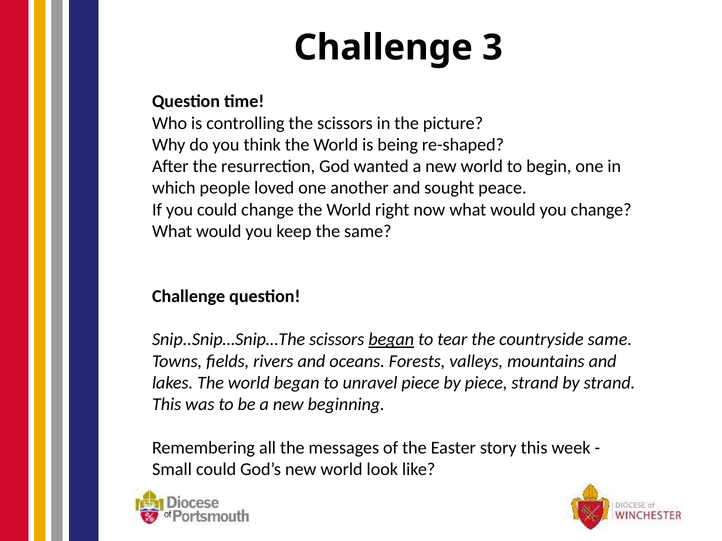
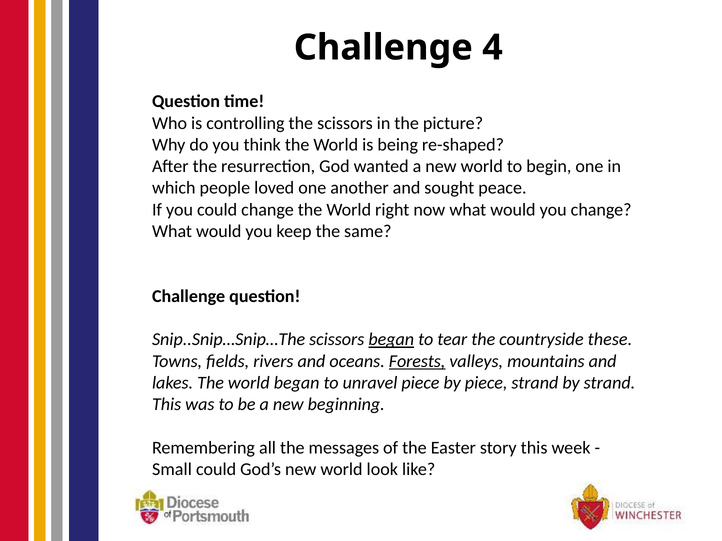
3: 3 -> 4 (493, 48)
countryside same: same -> these (610, 340)
Forests underline: none -> present (417, 361)
